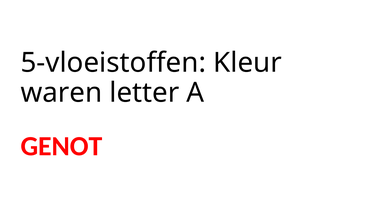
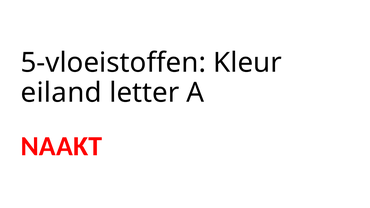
waren: waren -> eiland (61, 93)
GENOT: GENOT -> NAAKT (61, 146)
